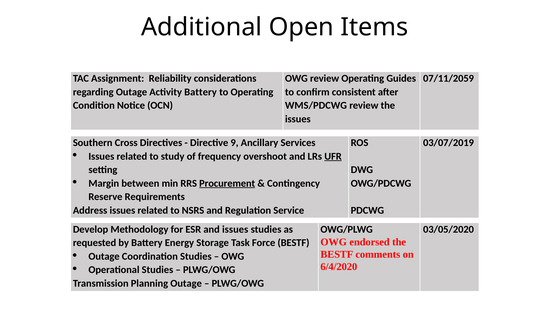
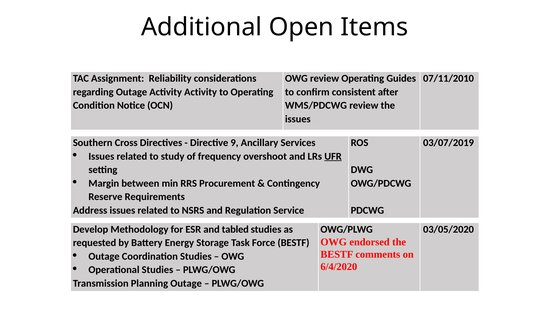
07/11/2059: 07/11/2059 -> 07/11/2010 (449, 79)
Activity Battery: Battery -> Activity (201, 92)
Procurement underline: present -> none (227, 184)
and issues: issues -> tabled (235, 230)
